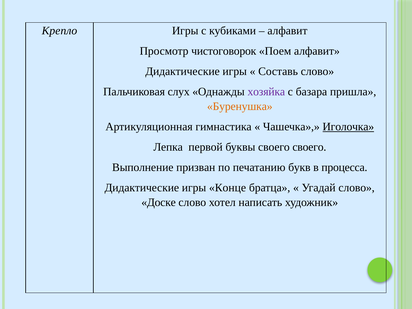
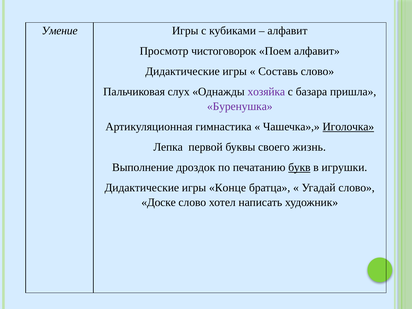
Крепло: Крепло -> Умение (60, 31)
Буренушка colour: orange -> purple (240, 106)
своего своего: своего -> жизнь (309, 147)
призван: призван -> дроздок (196, 167)
букв underline: none -> present (299, 167)
процесса: процесса -> игрушки (344, 167)
